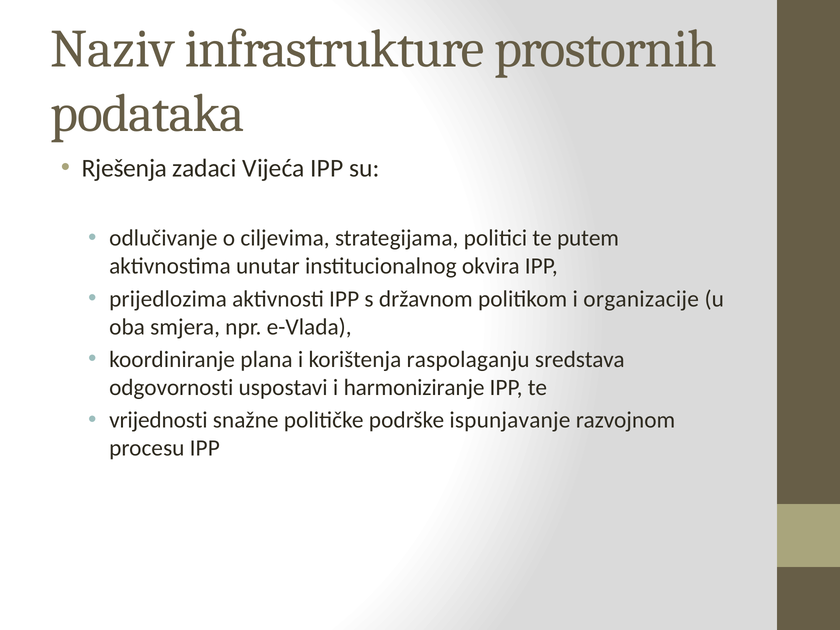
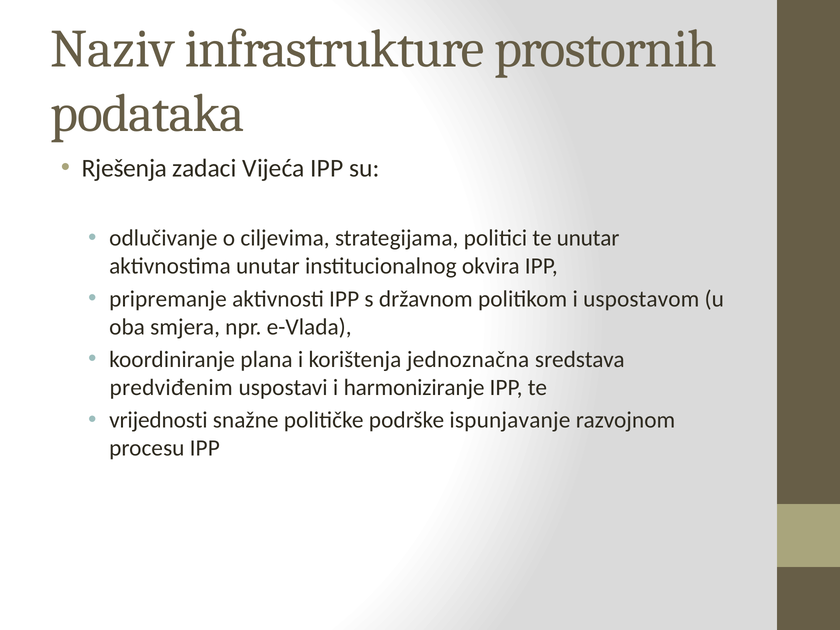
te putem: putem -> unutar (588, 238)
prijedlozima: prijedlozima -> pripremanje (168, 299)
organizacije: organizacije -> uspostavom (641, 299)
raspolaganju: raspolaganju -> jednoznačna (468, 360)
odgovornosti: odgovornosti -> predviđenim (171, 388)
